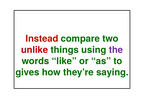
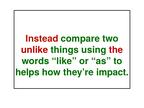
the colour: purple -> red (116, 50)
gives: gives -> helps (27, 72)
saying: saying -> impact (112, 72)
